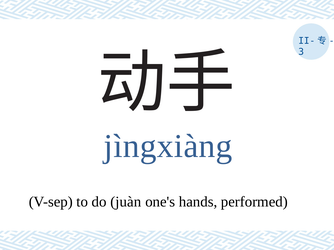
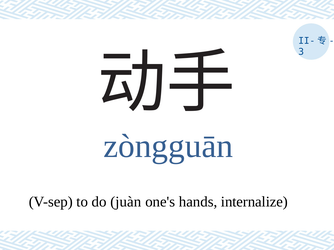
jìngxiàng: jìngxiàng -> zòngguān (168, 146)
performed: performed -> internalize (254, 202)
